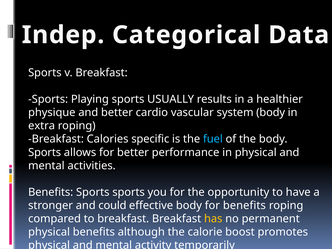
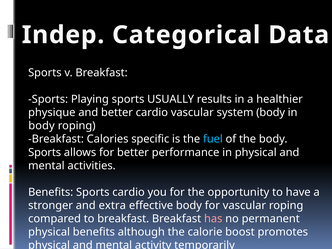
extra: extra -> body (42, 126)
Sports sports: sports -> cardio (129, 192)
could: could -> extra (112, 205)
for benefits: benefits -> vascular (244, 205)
has colour: yellow -> pink (213, 219)
